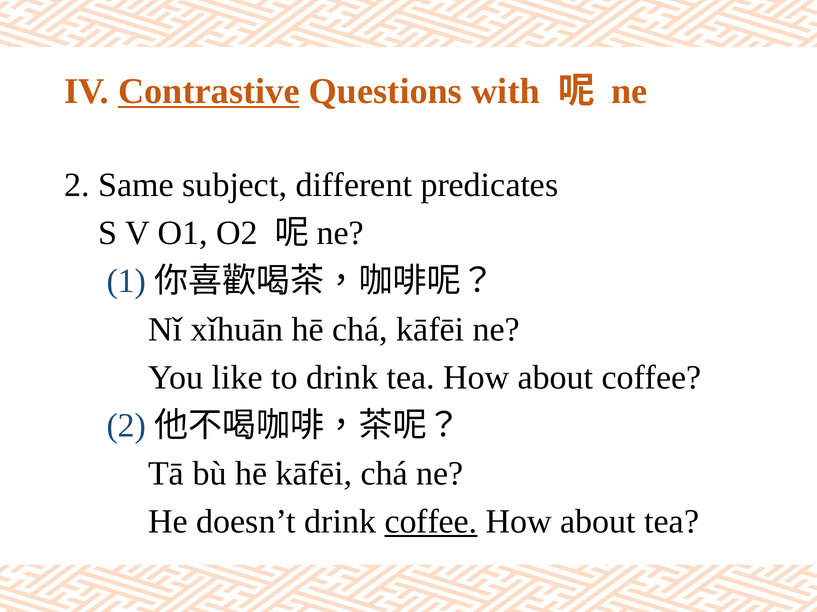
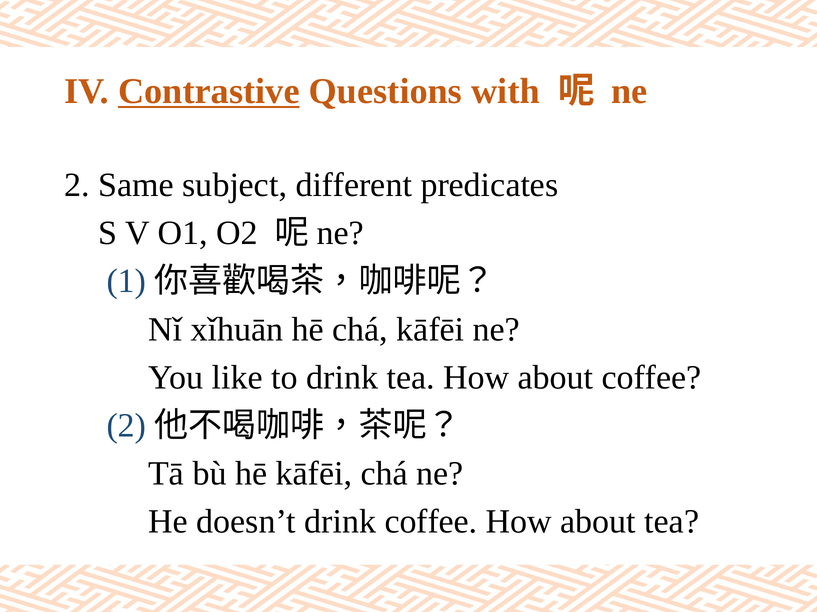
coffee underline: present -> none (431, 522)
